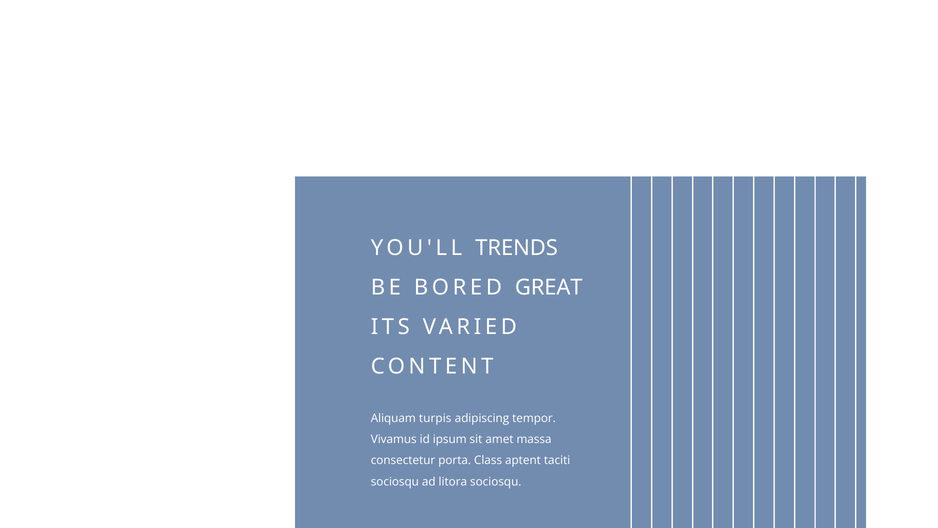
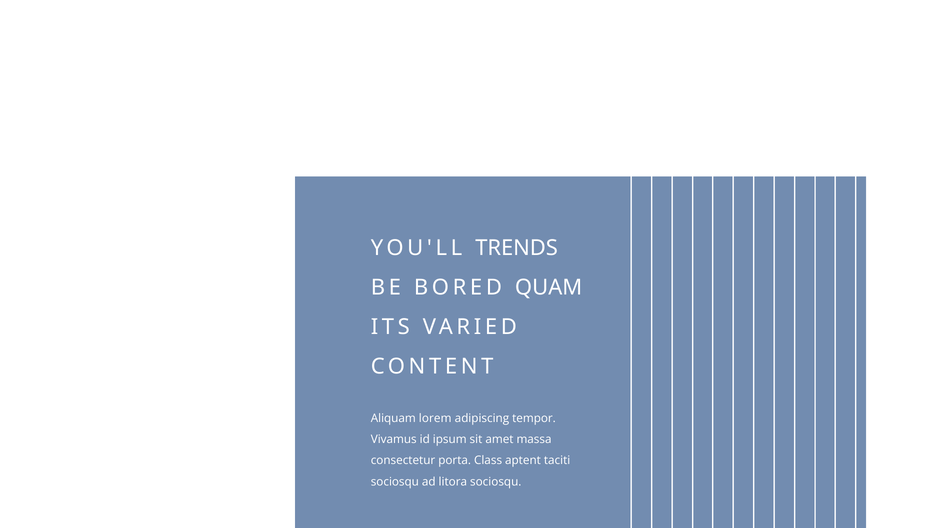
GREAT: GREAT -> QUAM (549, 287)
turpis: turpis -> lorem (435, 418)
